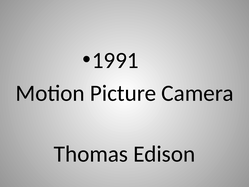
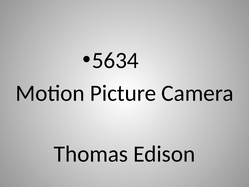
1991: 1991 -> 5634 (115, 60)
